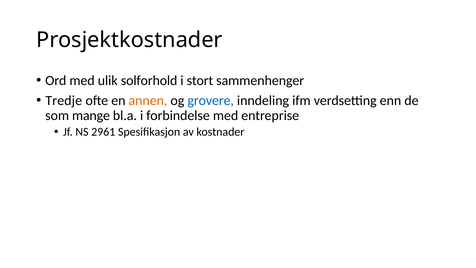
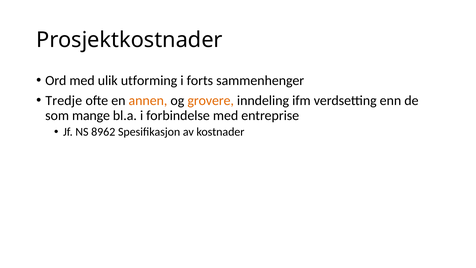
solforhold: solforhold -> utforming (149, 80)
stort: stort -> forts (200, 80)
grovere colour: blue -> orange (211, 100)
2961: 2961 -> 8962 (103, 132)
